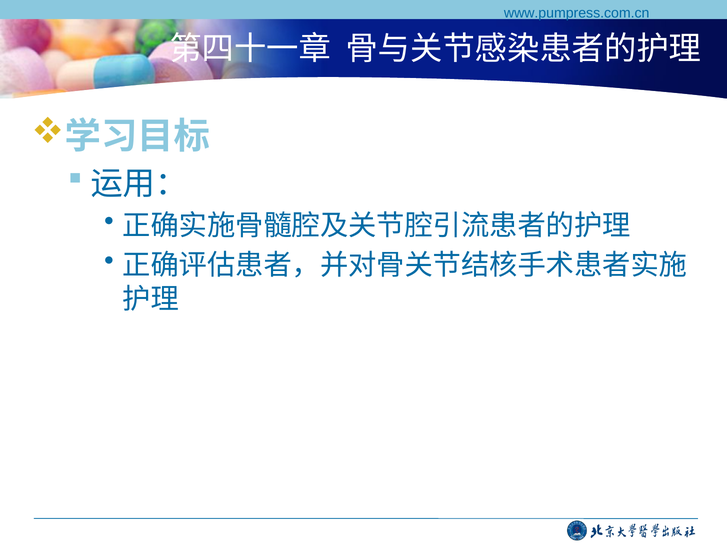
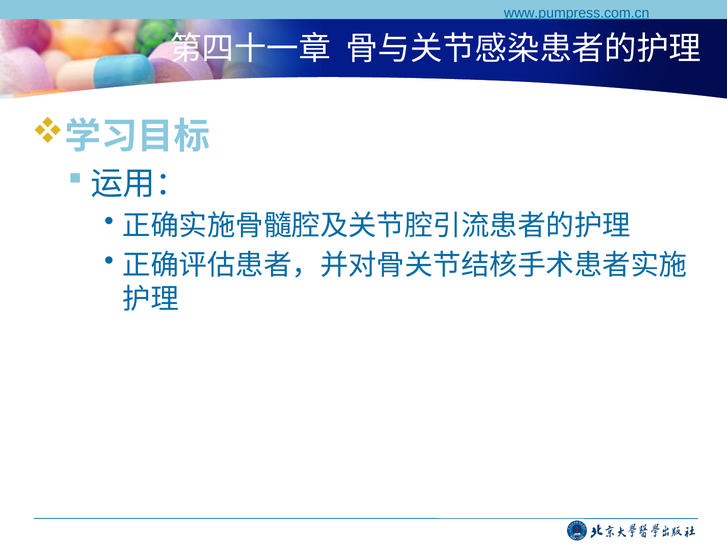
www.pumpress.com.cn underline: none -> present (577, 13)
